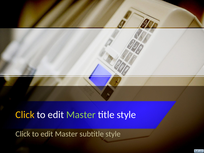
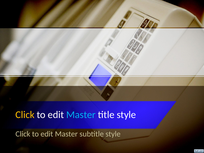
Master colour: light green -> light blue (81, 115)
